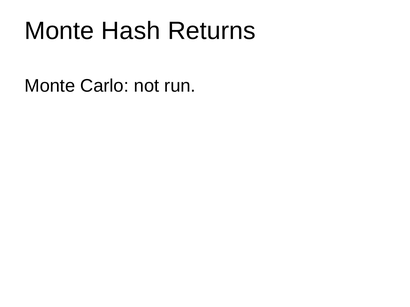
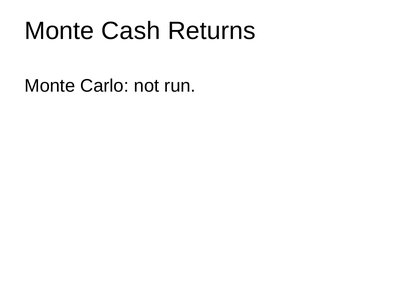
Hash: Hash -> Cash (131, 31)
